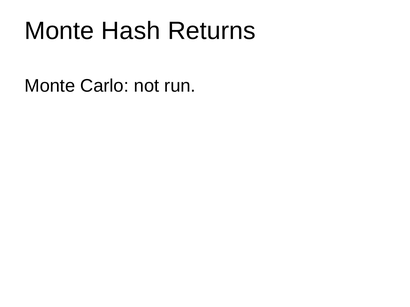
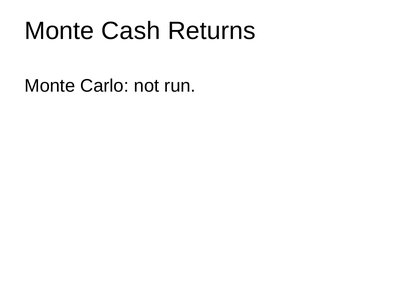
Hash: Hash -> Cash (131, 31)
